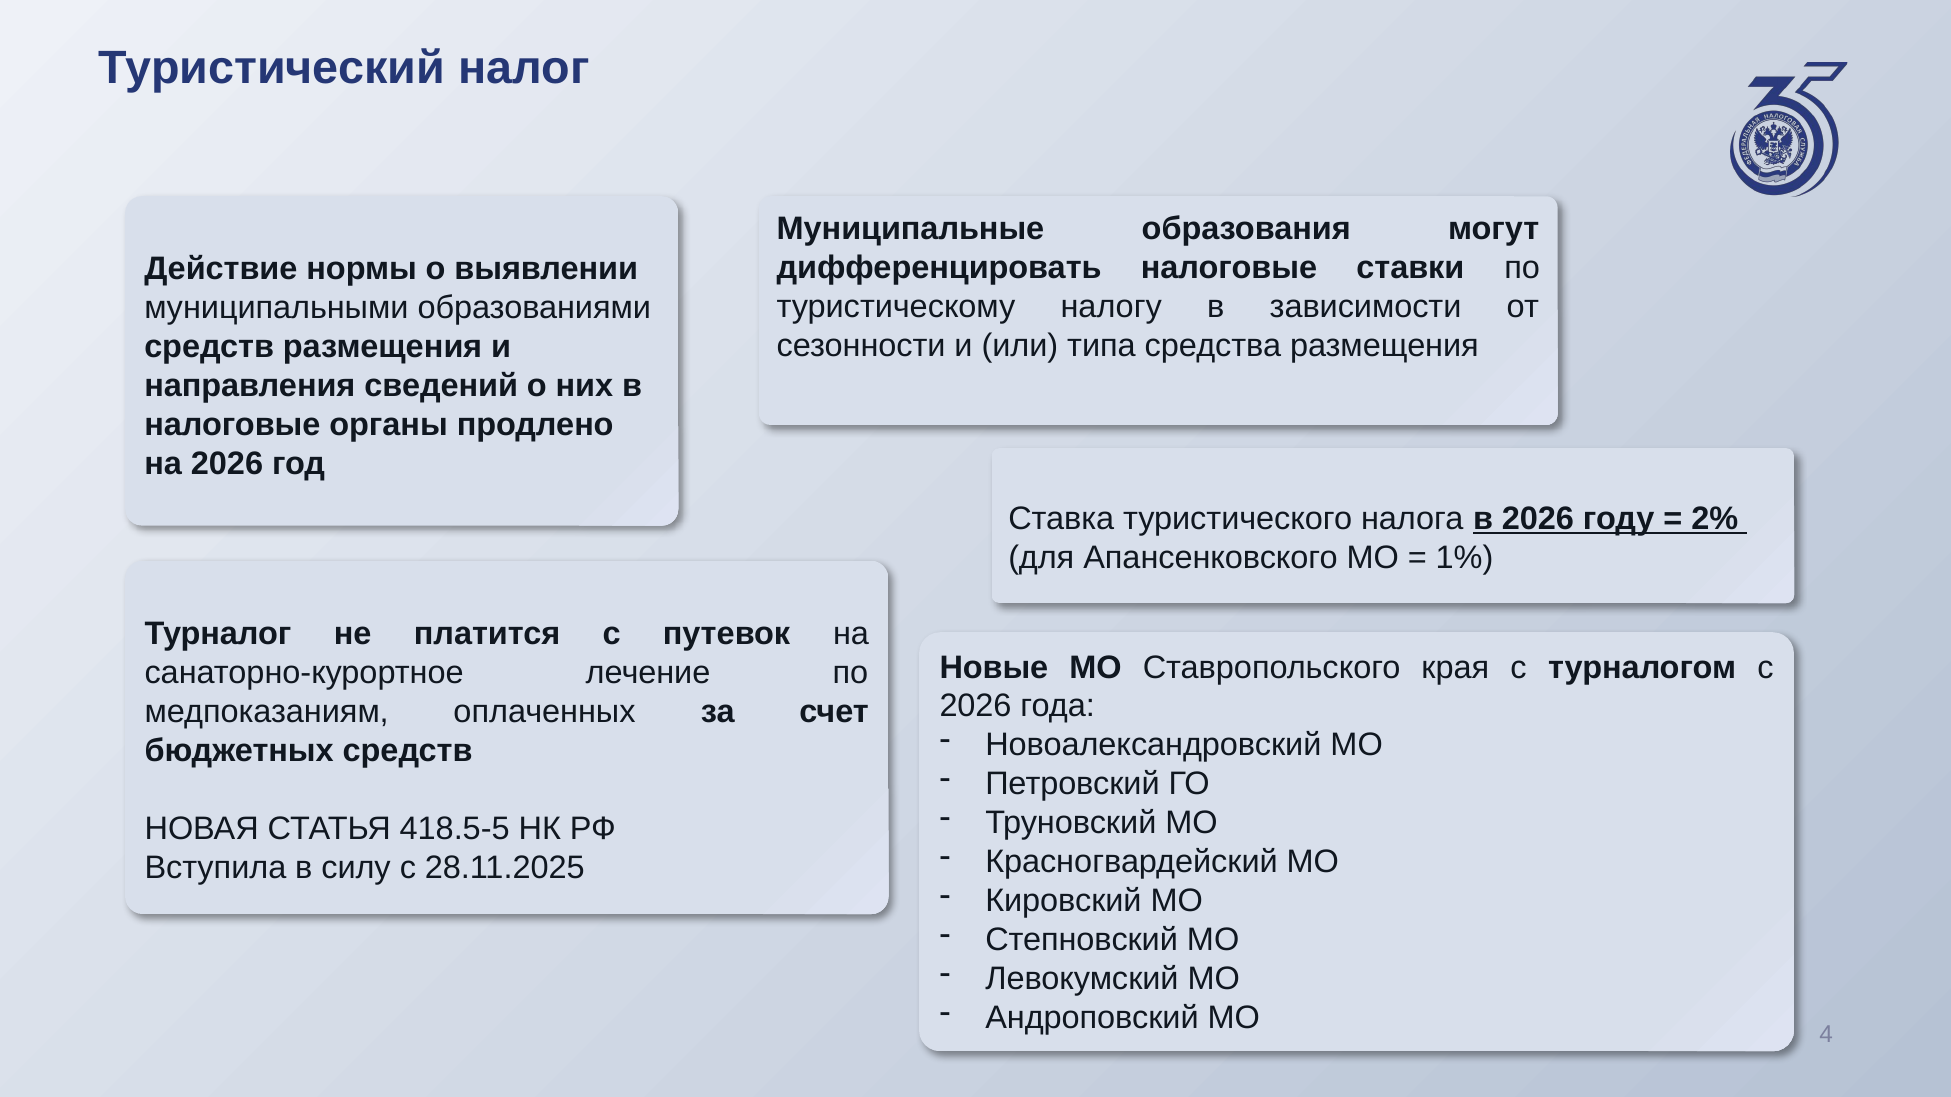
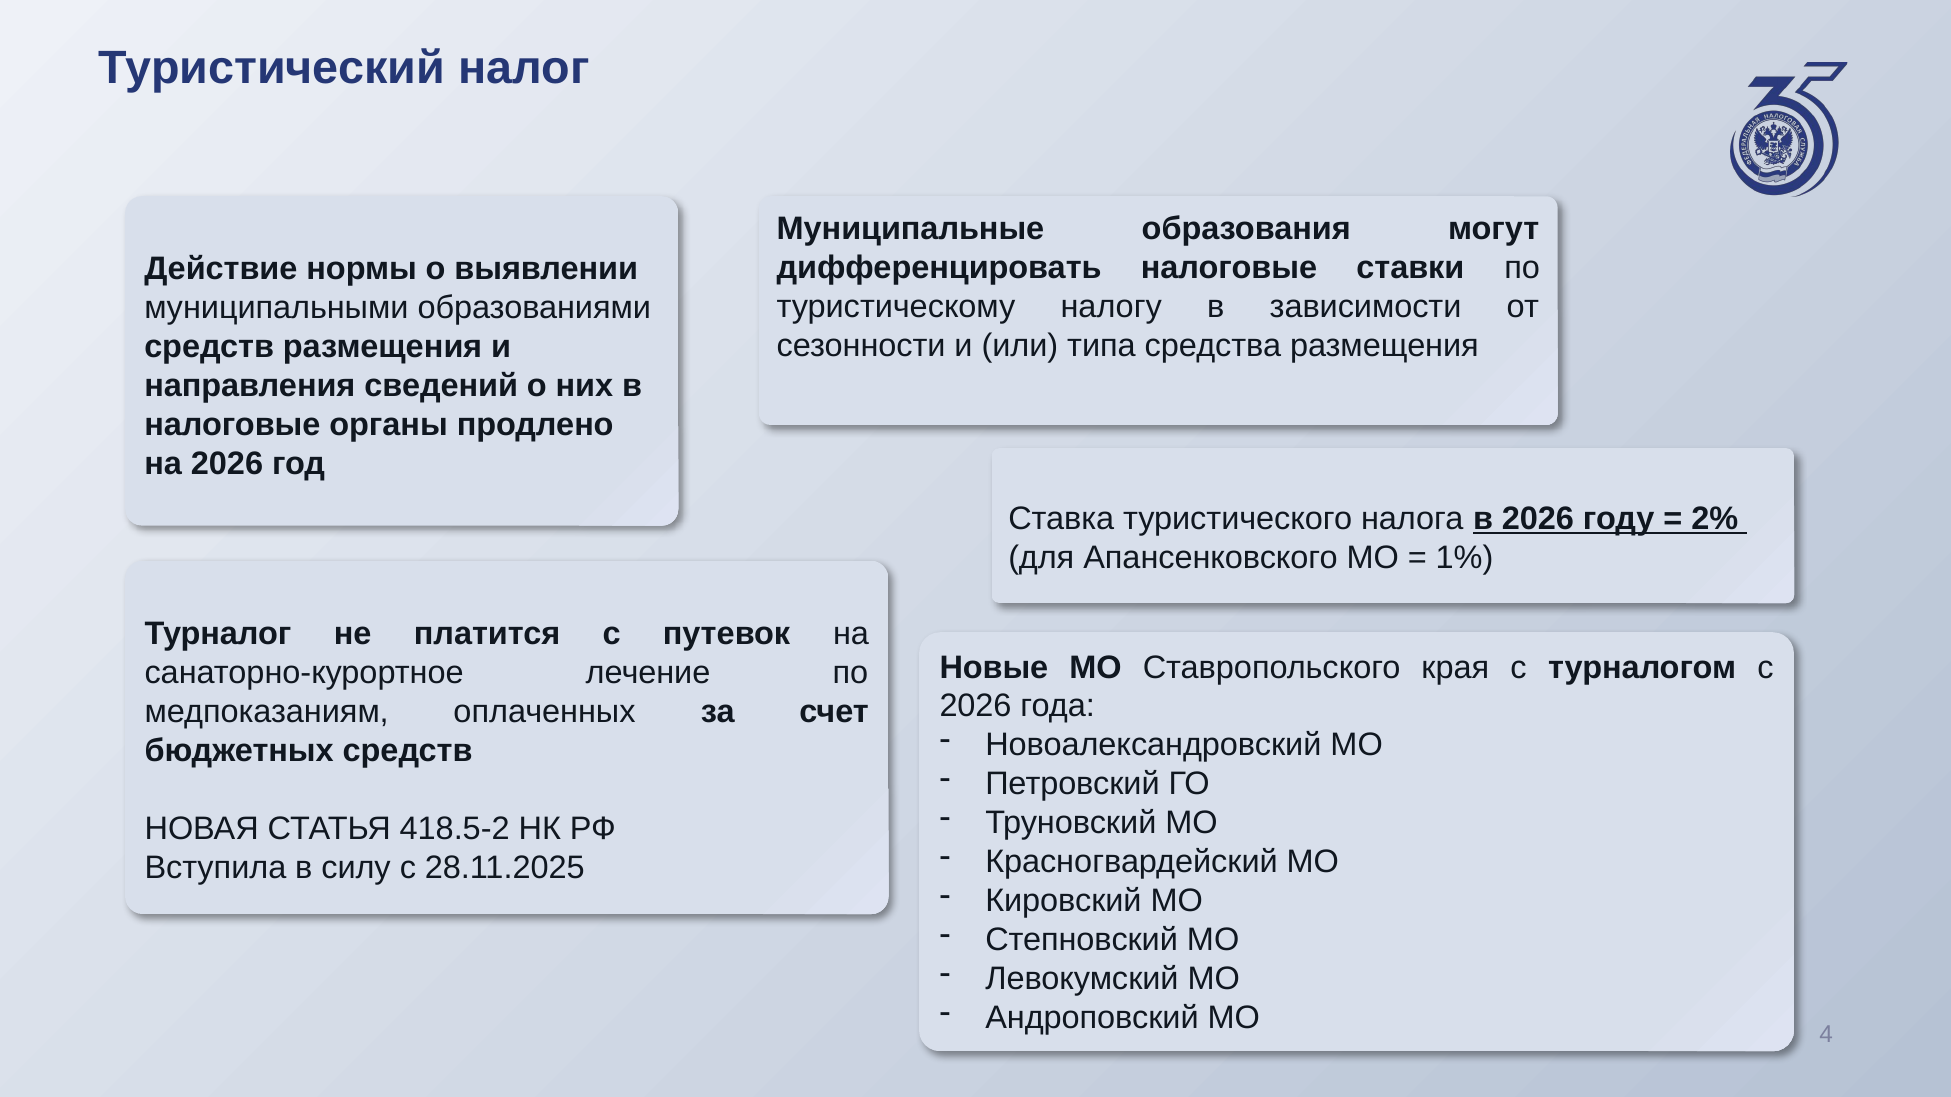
418.5-5: 418.5-5 -> 418.5-2 (455, 829)
